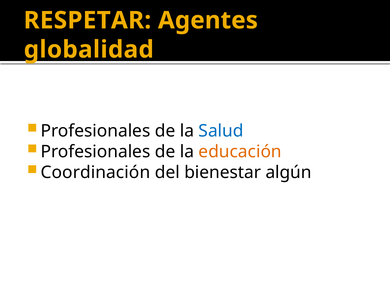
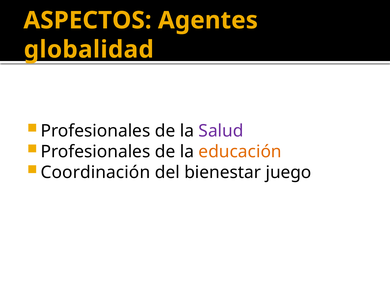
RESPETAR: RESPETAR -> ASPECTOS (88, 20)
Salud colour: blue -> purple (221, 131)
algún: algún -> juego (289, 173)
